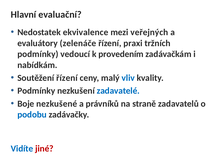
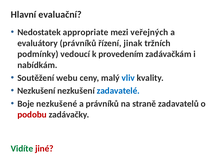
ekvivalence: ekvivalence -> appropriate (86, 32)
evaluátory zelenáče: zelenáče -> právníků (78, 43)
praxi: praxi -> jinak (133, 43)
Soutěžení řízení: řízení -> webu (67, 78)
Podmínky: Podmínky -> Nezkušení (36, 91)
podobu colour: blue -> red (32, 115)
Vidíte colour: blue -> green (22, 149)
